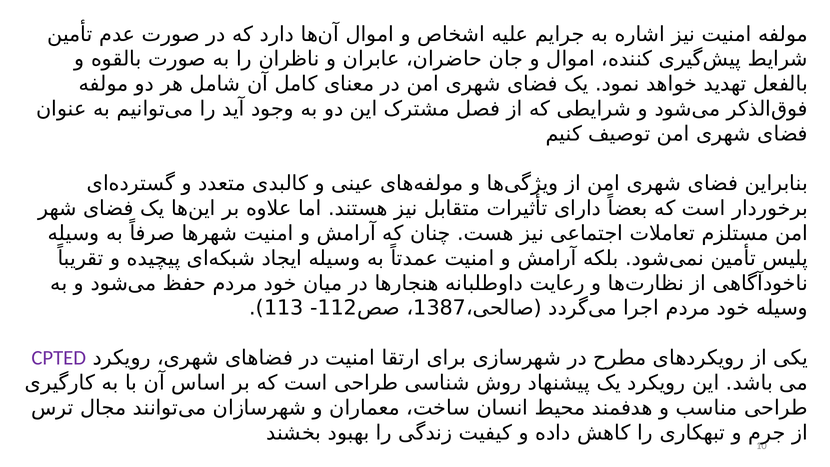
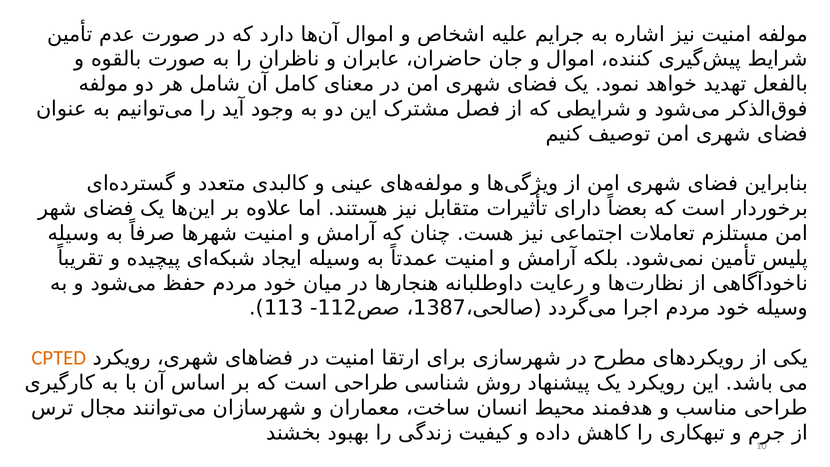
CPTED colour: purple -> orange (59, 358)
